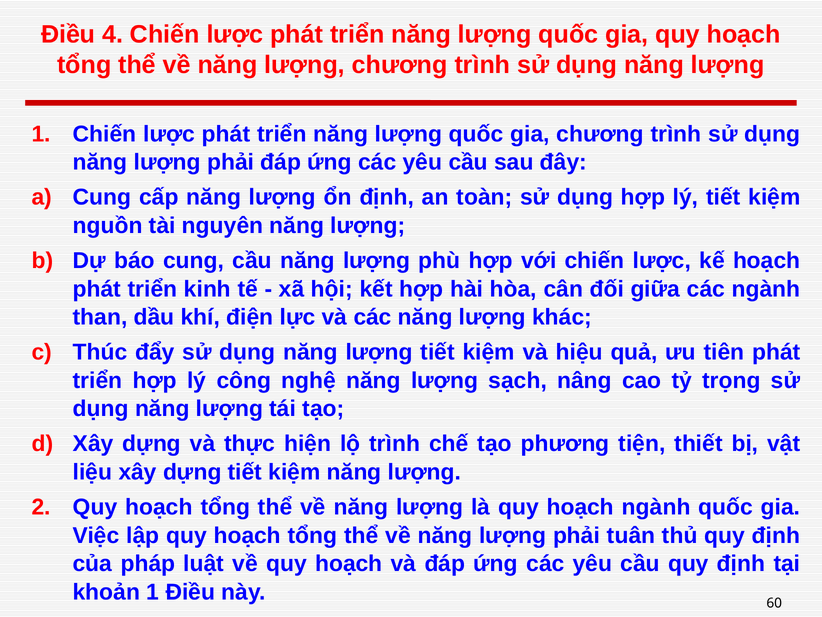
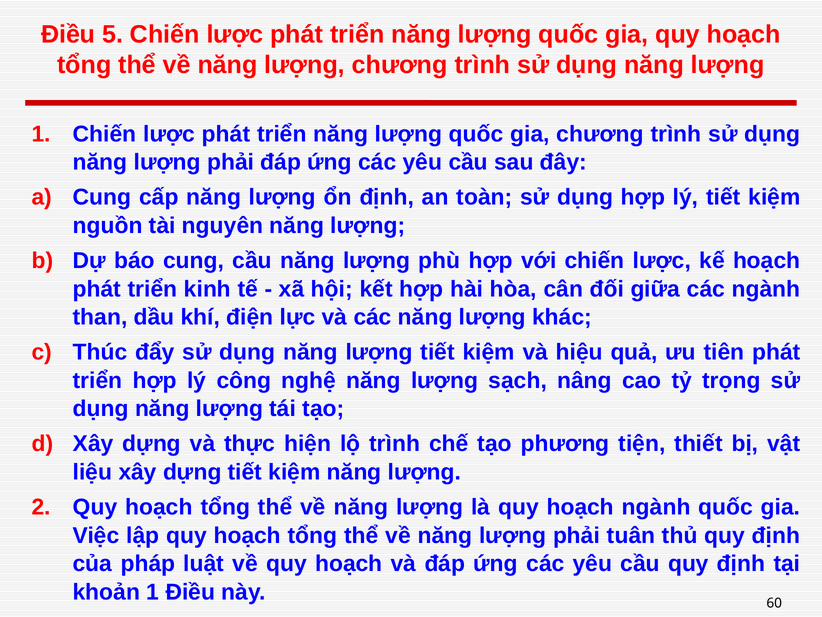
4: 4 -> 5 (113, 35)
